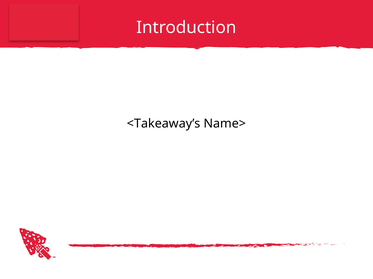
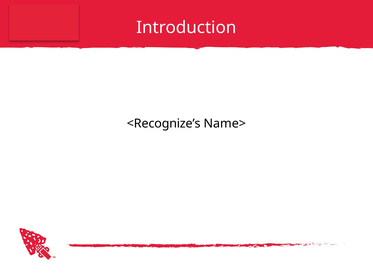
<Takeaway’s: <Takeaway’s -> <Recognize’s (164, 124)
